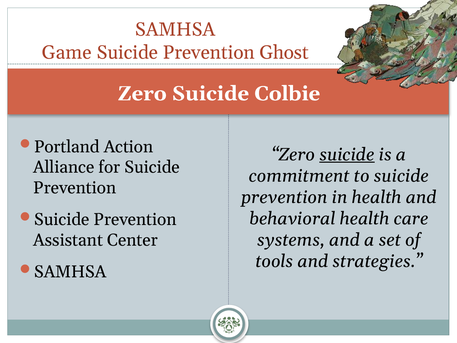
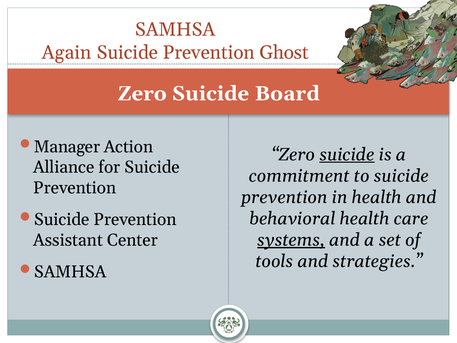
Game: Game -> Again (67, 52)
Colbie: Colbie -> Board (287, 94)
Portland: Portland -> Manager (67, 147)
systems underline: none -> present (291, 240)
